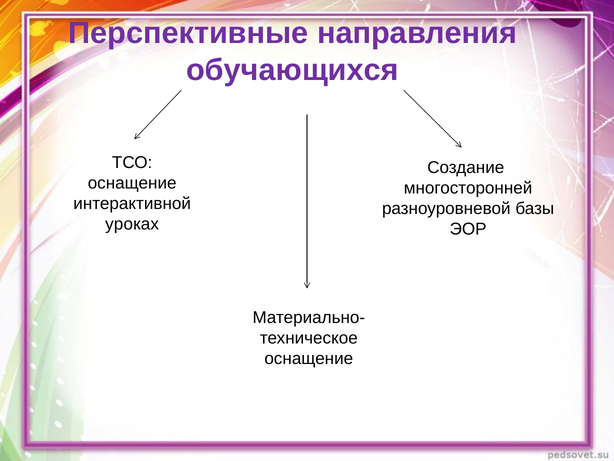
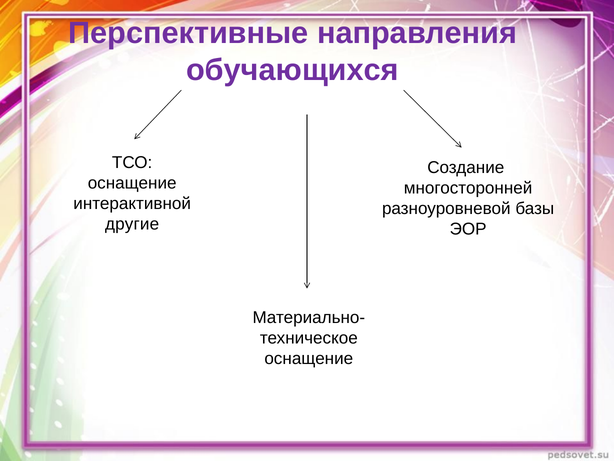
уроках: уроках -> другие (132, 224)
